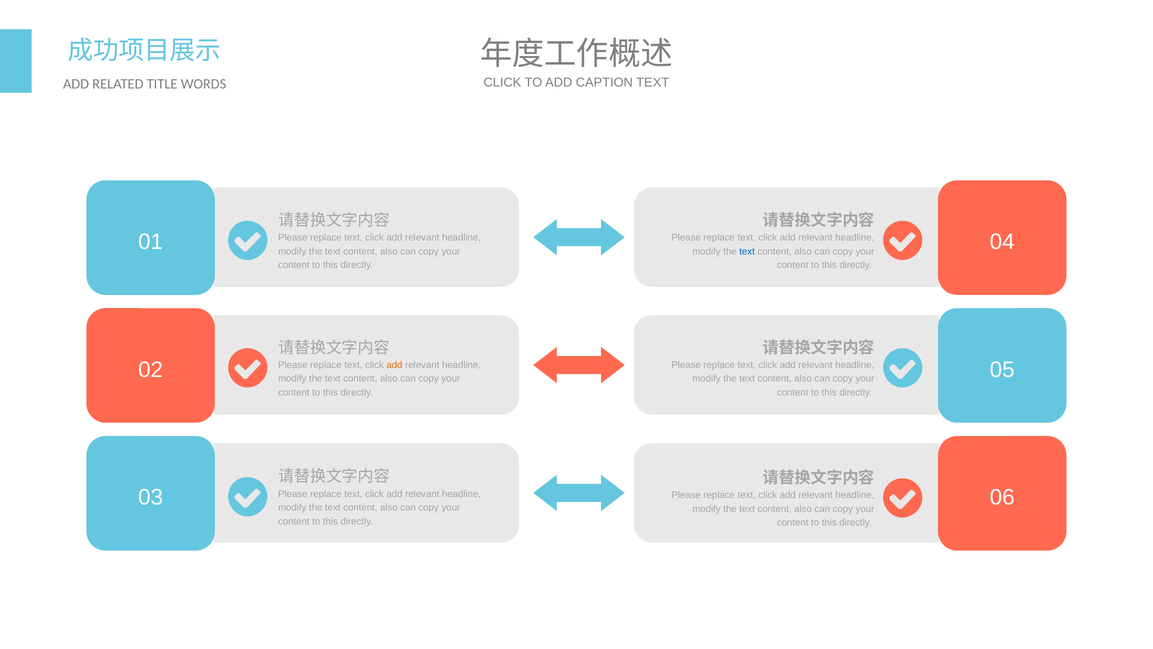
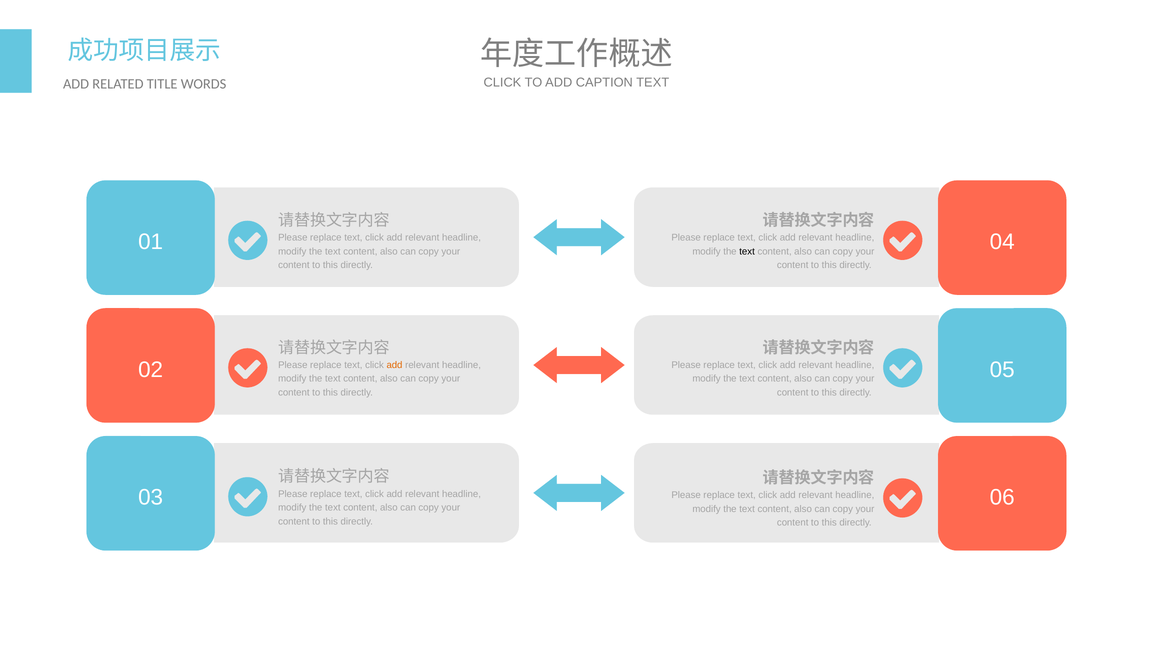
text colour: blue -> black (747, 251)
